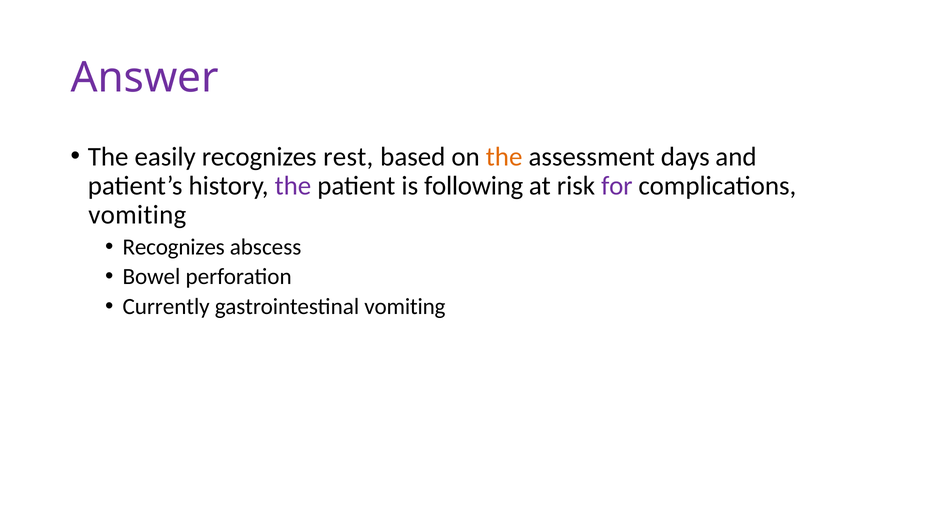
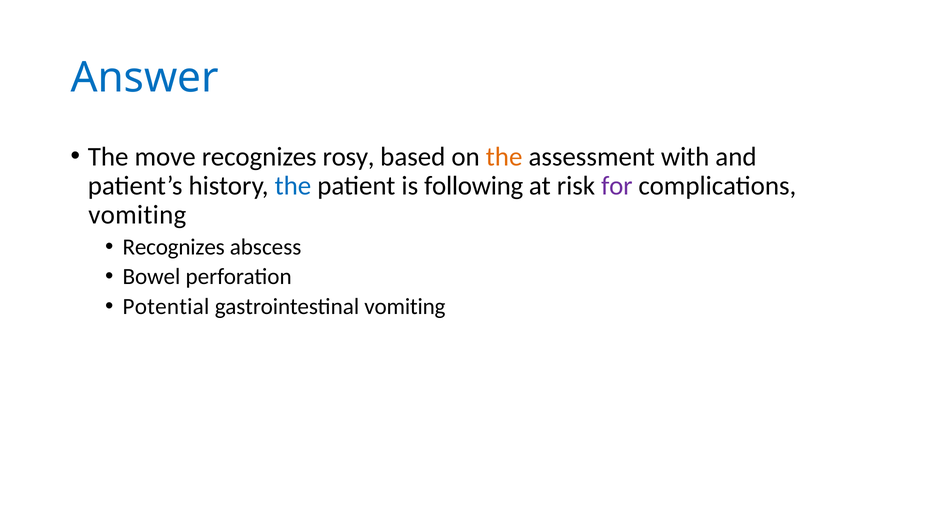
Answer colour: purple -> blue (145, 78)
easily: easily -> move (165, 156)
rest: rest -> rosy (349, 156)
days: days -> with (685, 156)
the colour: purple -> blue (293, 186)
Currently: Currently -> Potential (166, 306)
